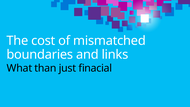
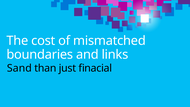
What: What -> Sand (19, 68)
